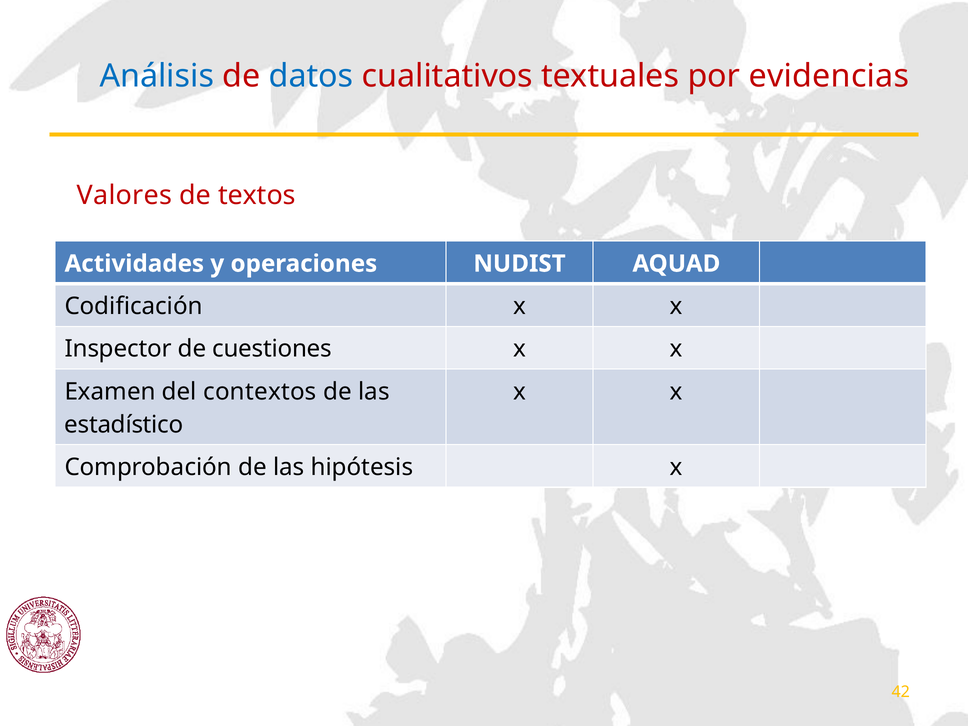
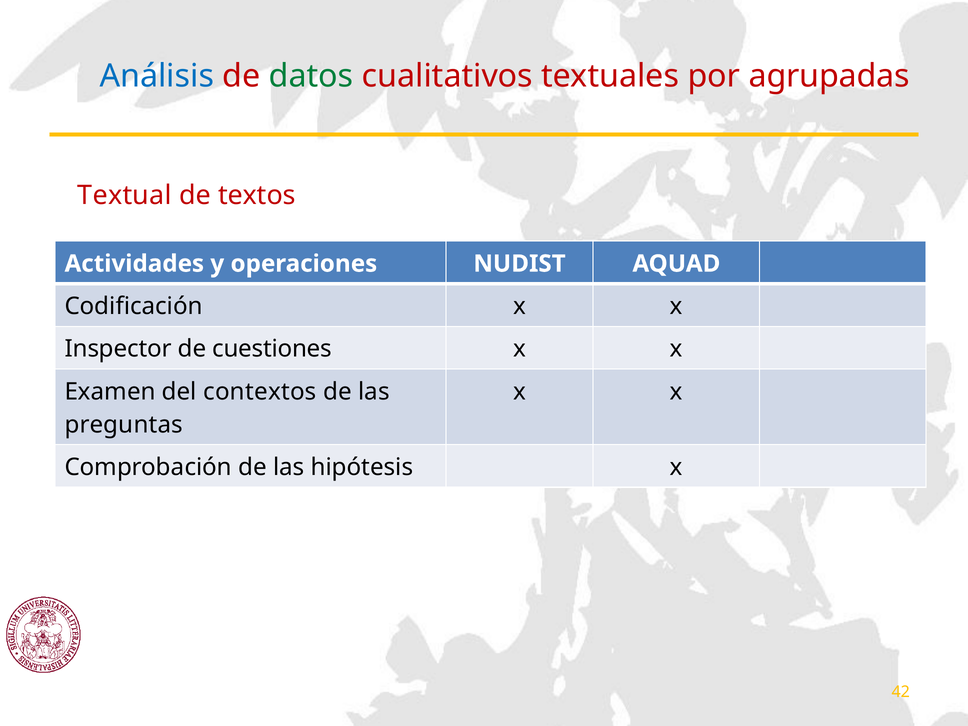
datos colour: blue -> green (311, 76)
evidencias: evidencias -> agrupadas (829, 76)
Valores: Valores -> Textual (125, 195)
estadístico: estadístico -> preguntas (124, 425)
